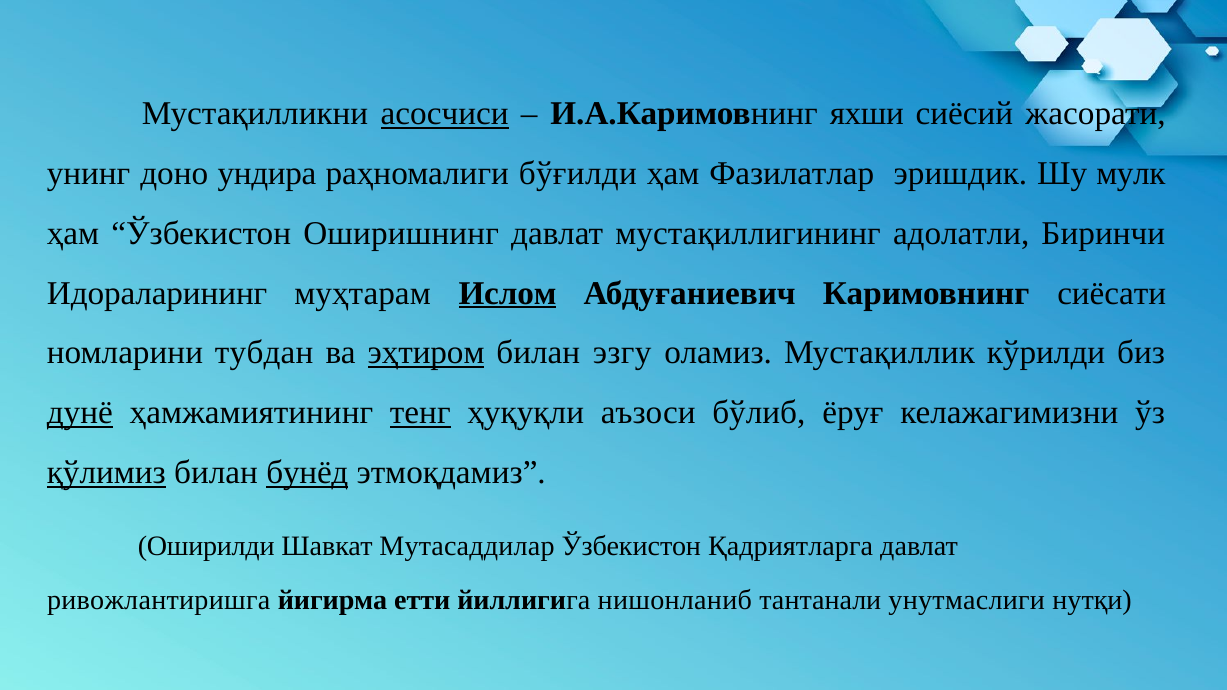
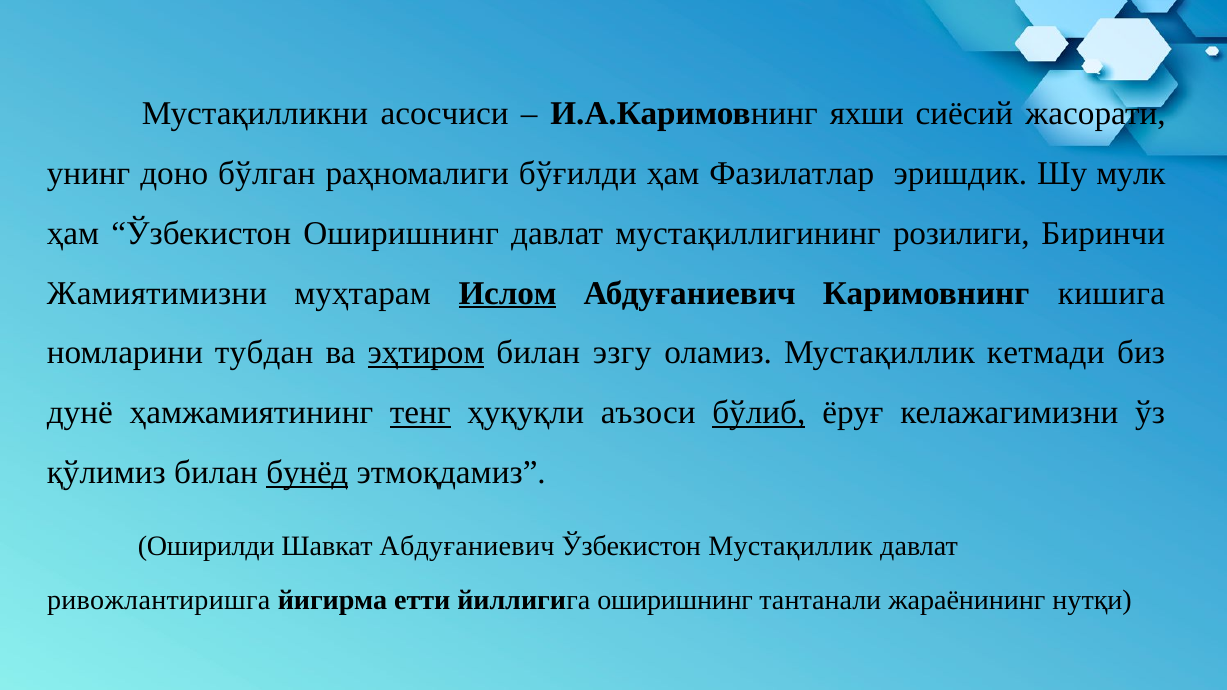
асосчиси underline: present -> none (445, 113)
ундира: ундира -> бўлган (267, 174)
адолатли: адолатли -> розилиги (961, 233)
Идораларининг: Идораларининг -> Жамиятимизни (157, 293)
сиёсати: сиёсати -> кишига (1112, 293)
кўрилди: кўрилди -> кетмади (1046, 353)
дунё underline: present -> none (80, 413)
бўлиб underline: none -> present (759, 413)
қўлимиз underline: present -> none (106, 472)
Шавкат Мутасаддилар: Мутасаддилар -> Абдуғаниевич (467, 546)
Ўзбекистон Қадриятларга: Қадриятларга -> Мустақиллик (791, 546)
йиллигига нишонланиб: нишонланиб -> оширишнинг (675, 601)
унутмаслиги: унутмаслиги -> жараёнининг (967, 601)
